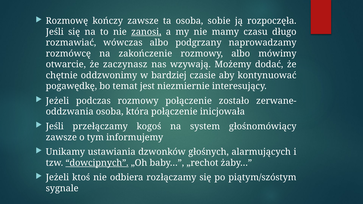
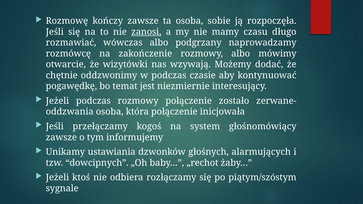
zaczynasz: zaczynasz -> wizytówki (125, 64)
w bardziej: bardziej -> podczas (169, 75)
dowcipnych underline: present -> none (97, 163)
